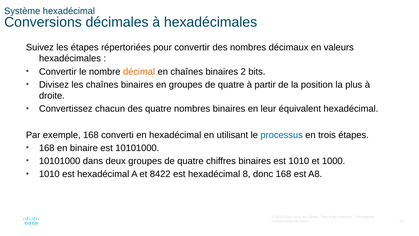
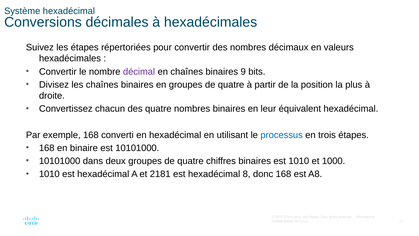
décimal colour: orange -> purple (139, 72)
2: 2 -> 9 (243, 72)
8422: 8422 -> 2181 (160, 174)
